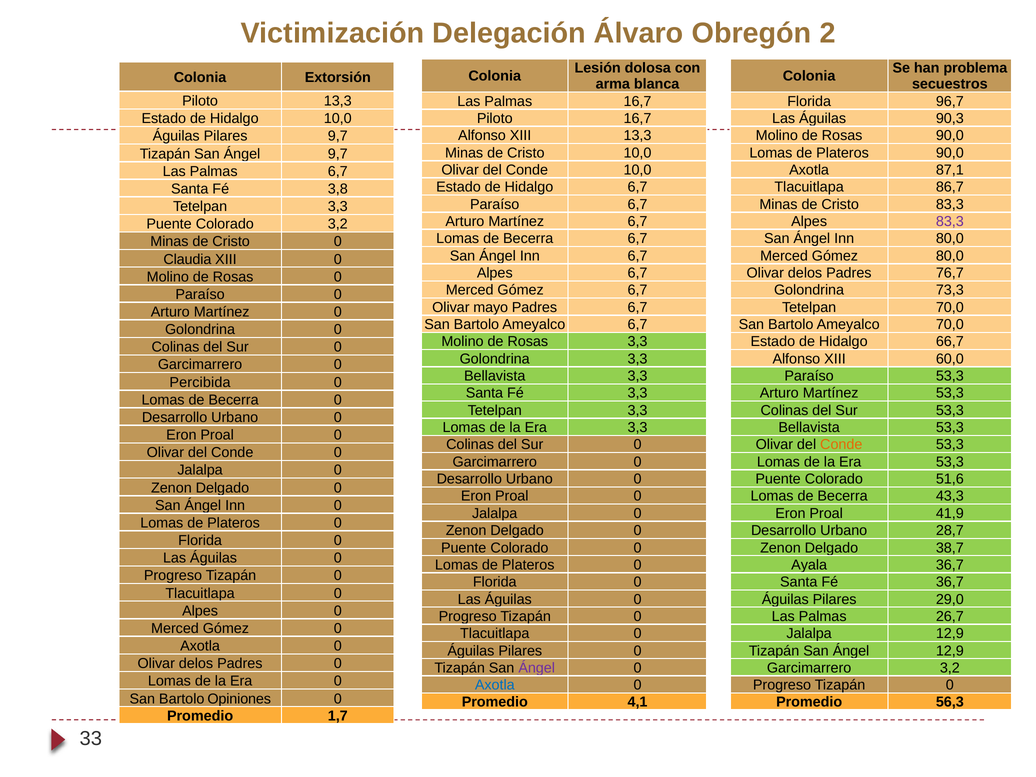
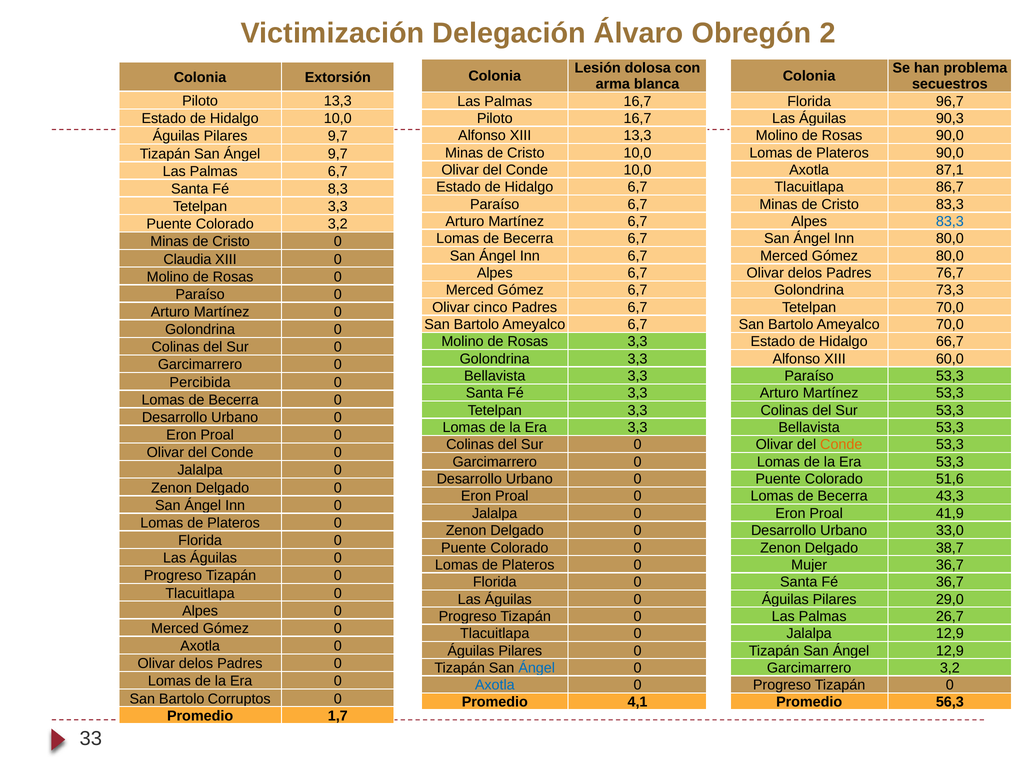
3,8: 3,8 -> 8,3 (338, 189)
83,3 colour: purple -> blue (950, 221)
mayo: mayo -> cinco (491, 307)
28,7: 28,7 -> 33,0 (950, 531)
Ayala: Ayala -> Mujer (809, 565)
Ángel colour: purple -> blue (537, 668)
Opiniones: Opiniones -> Corruptos (239, 699)
